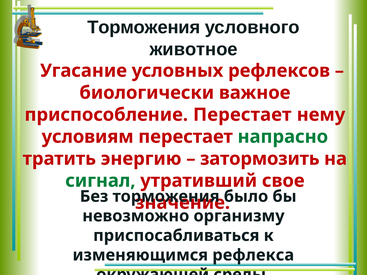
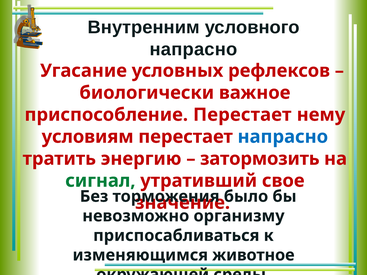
Торможения: Торможения -> Внутренним (144, 27)
животное: животное -> напрасно (193, 49)
напрасно colour: green -> blue (283, 137)
рефлекса: рефлекса -> животное (253, 255)
